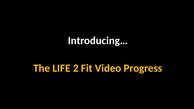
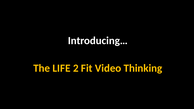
Progress: Progress -> Thinking (143, 68)
